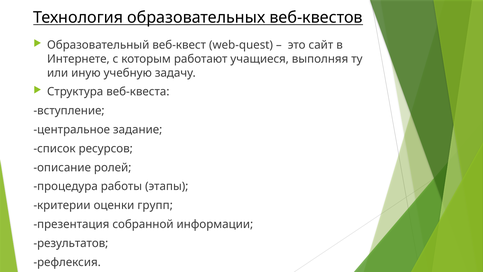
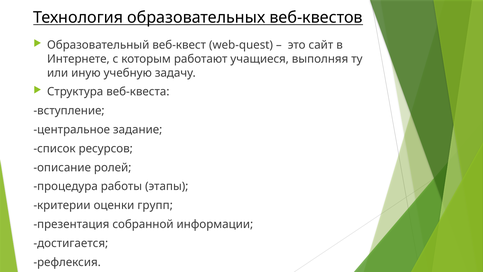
результатов: результатов -> достигается (71, 243)
